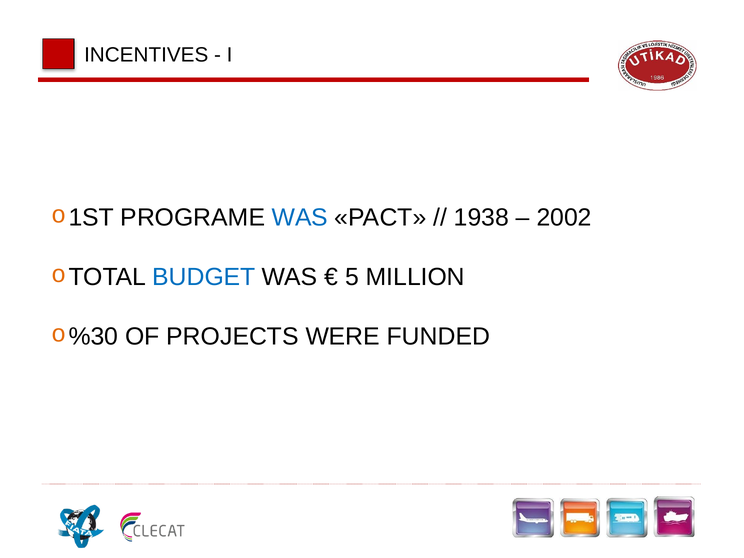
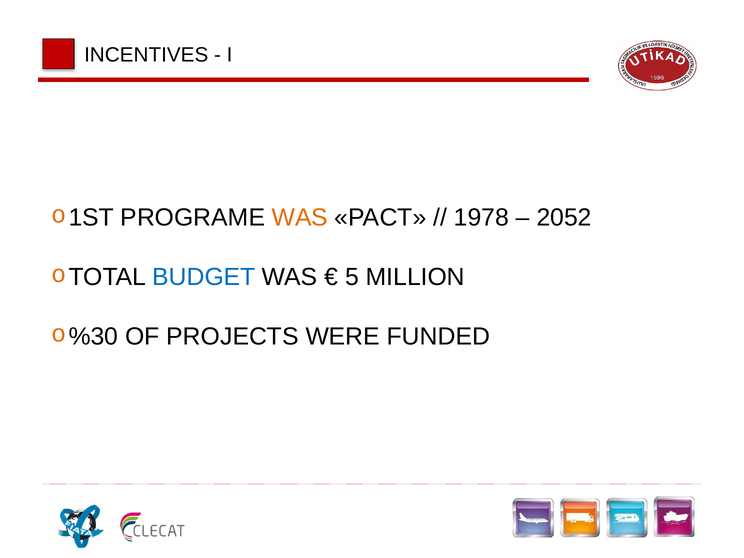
WAS colour: blue -> orange (300, 218)
1938: 1938 -> 1978 (481, 218)
2002: 2002 -> 2052 (564, 218)
